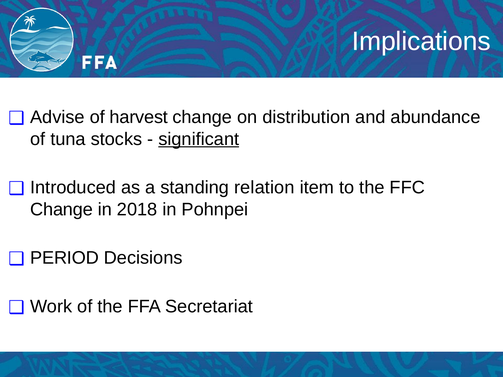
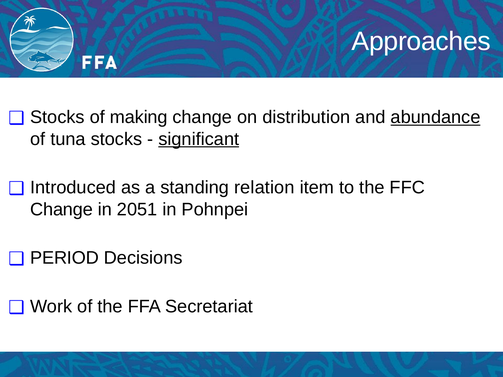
Implications: Implications -> Approaches (421, 41)
Advise: Advise -> Stocks (57, 117)
harvest: harvest -> making (139, 117)
abundance underline: none -> present (436, 117)
2018: 2018 -> 2051 (137, 210)
